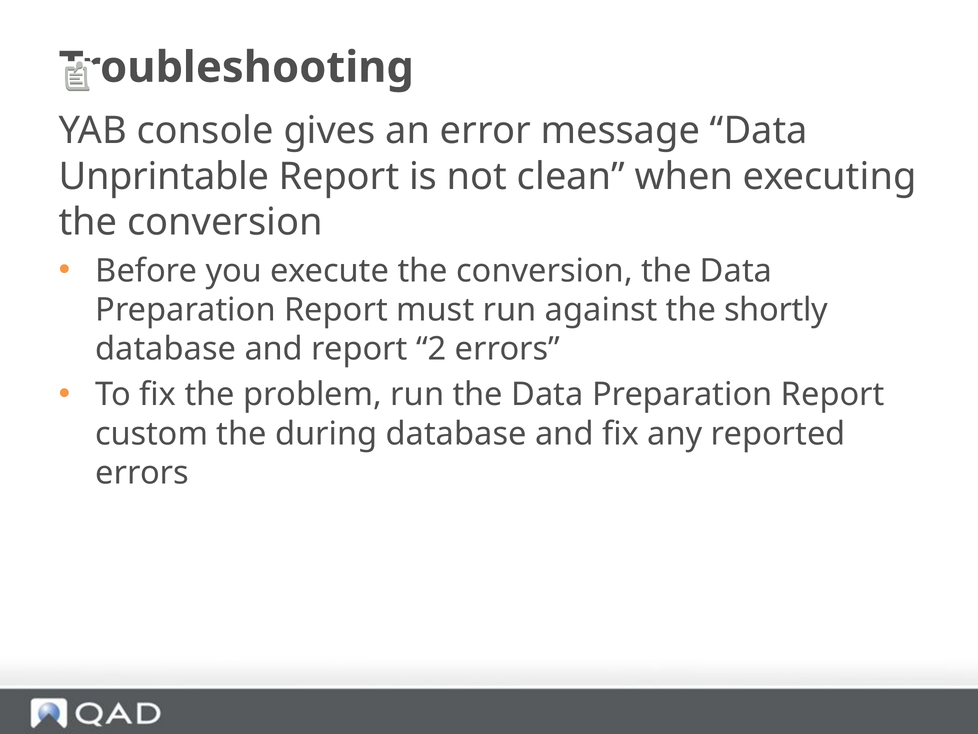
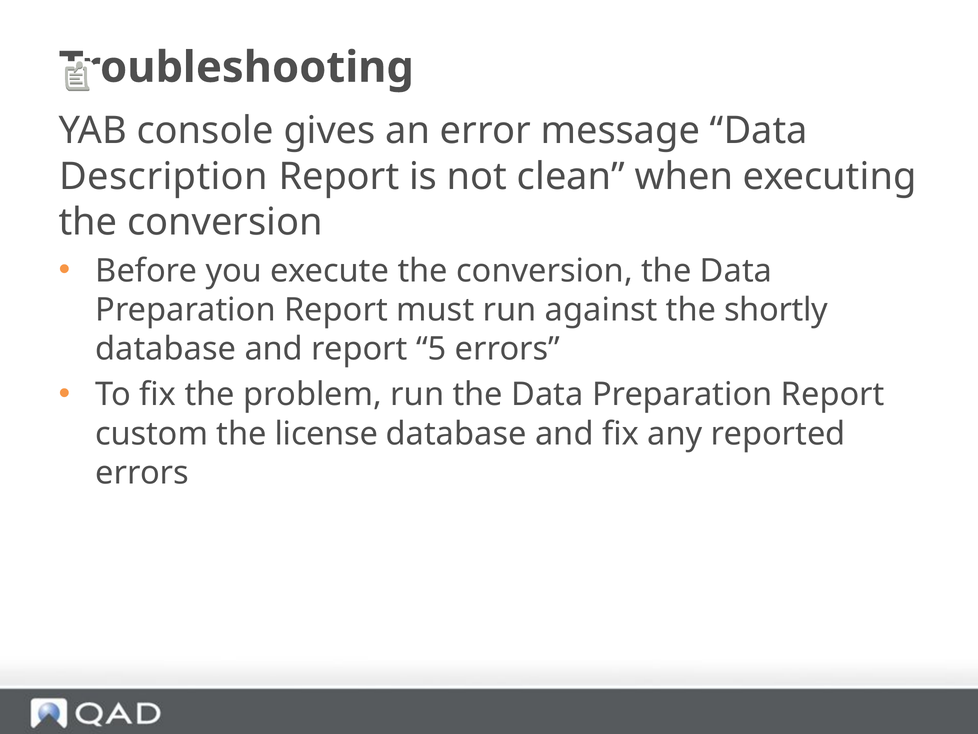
Unprintable: Unprintable -> Description (164, 176)
2: 2 -> 5 (431, 349)
during: during -> license (326, 434)
